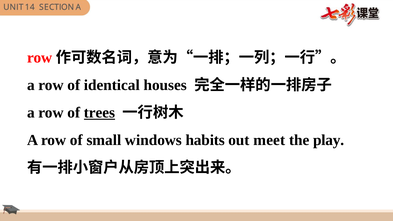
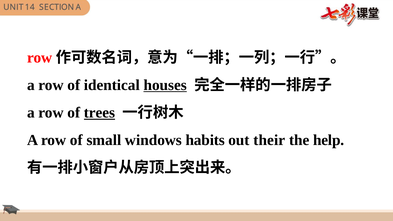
houses underline: none -> present (165, 85)
meet: meet -> their (269, 140)
play: play -> help (329, 140)
